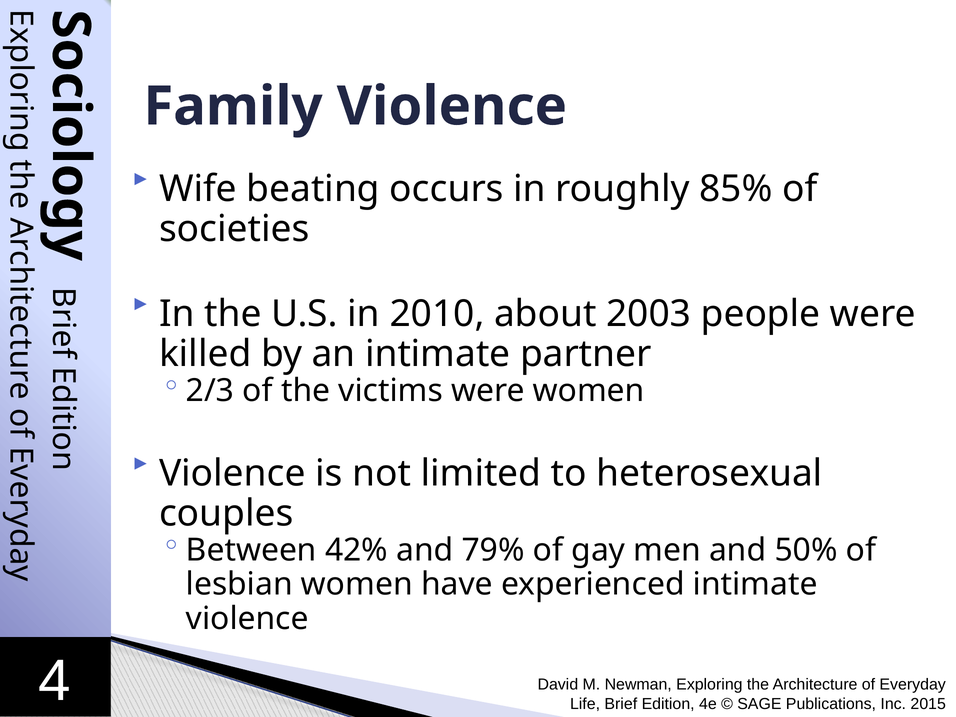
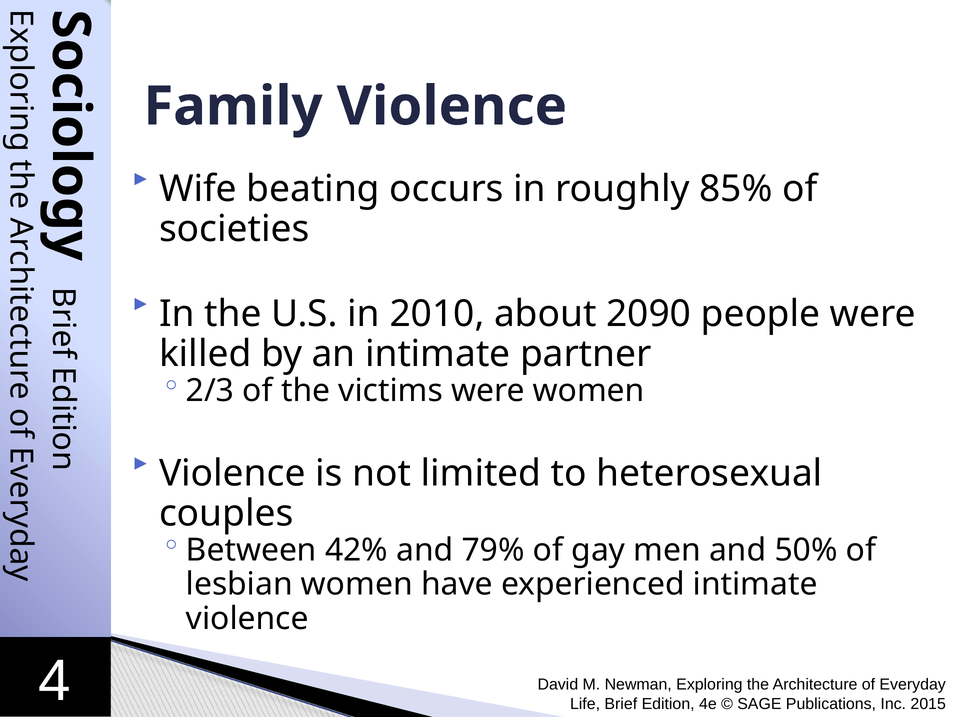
2003: 2003 -> 2090 (649, 314)
